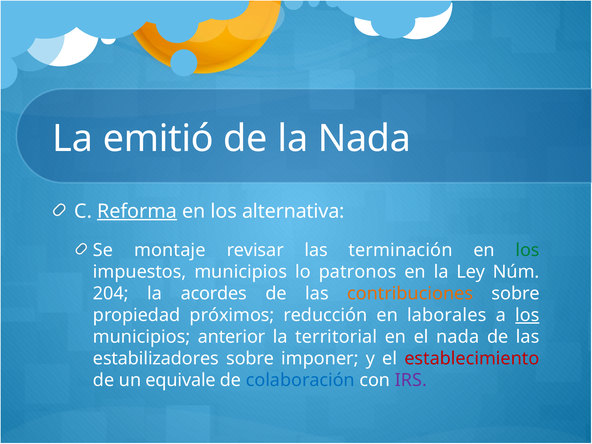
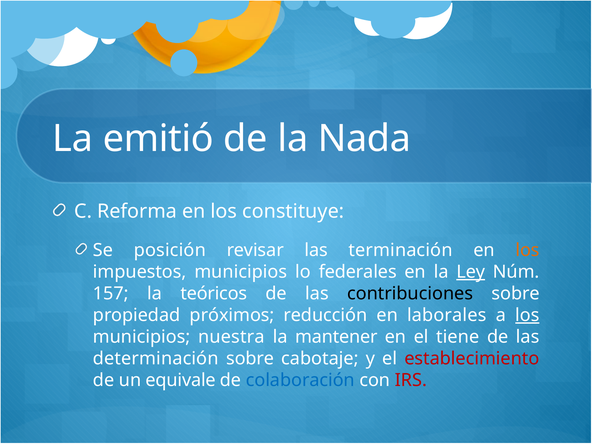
Reforma underline: present -> none (137, 211)
alternativa: alternativa -> constituye (293, 211)
montaje: montaje -> posición (170, 250)
los colour: green -> orange (528, 250)
patronos: patronos -> federales (358, 272)
Ley underline: none -> present (471, 272)
204: 204 -> 157 (111, 294)
acordes: acordes -> teóricos (214, 294)
contribuciones colour: orange -> black (410, 294)
anterior: anterior -> nuestra (231, 337)
territorial: territorial -> mantener (336, 337)
el nada: nada -> tiene (458, 337)
estabilizadores: estabilizadores -> determinación (156, 359)
imponer: imponer -> cabotaje (320, 359)
IRS colour: purple -> red (411, 380)
